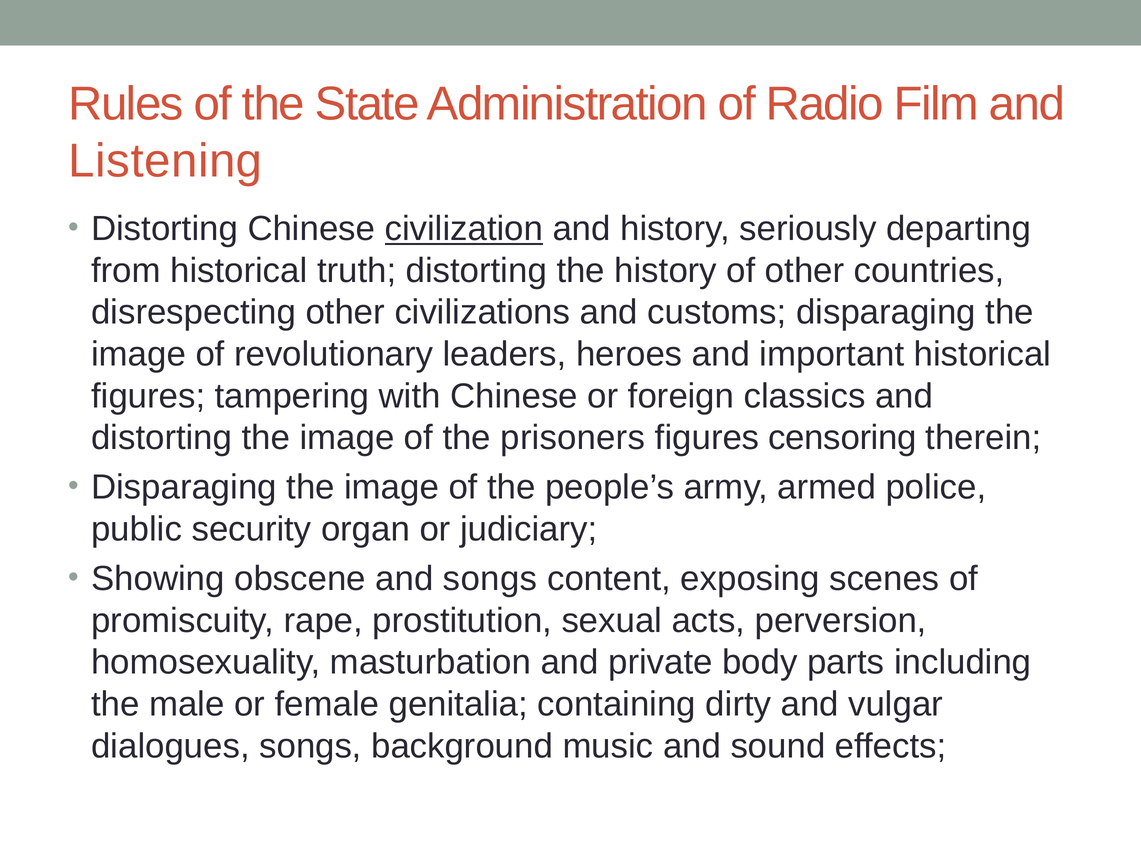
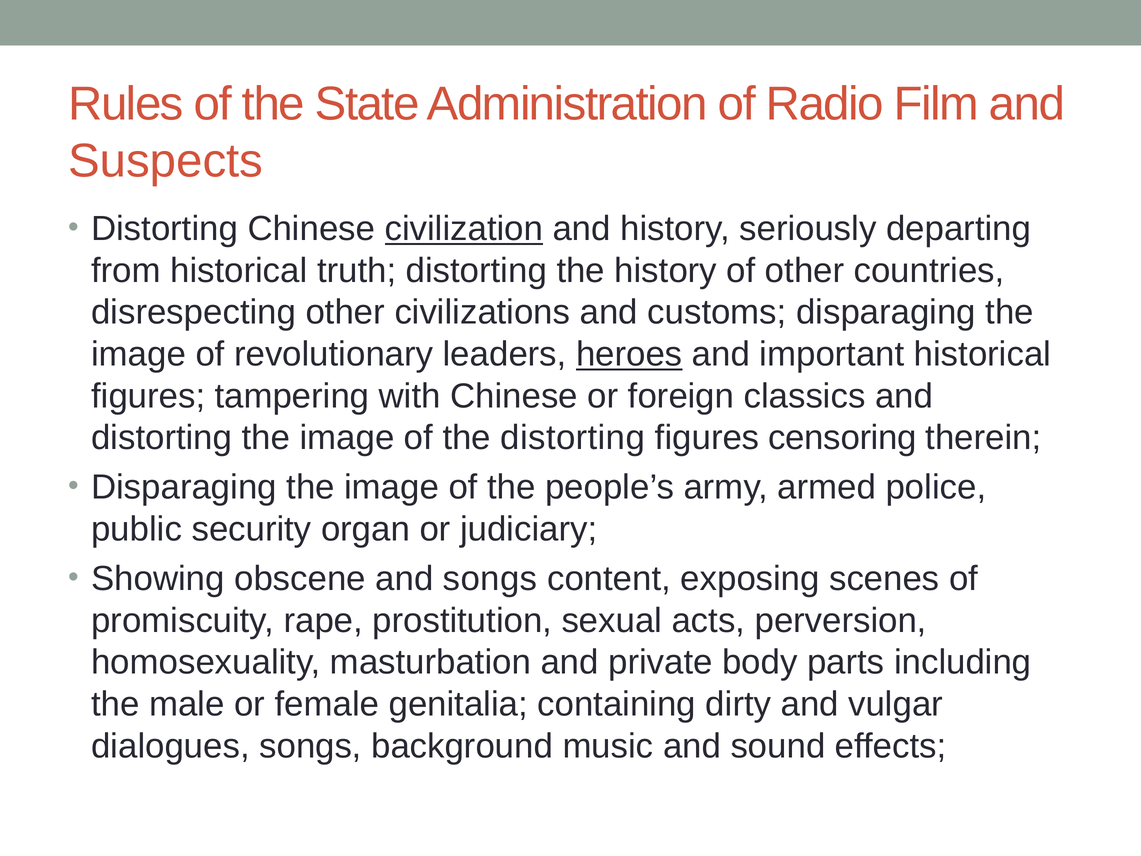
Listening: Listening -> Suspects (166, 161)
heroes underline: none -> present (629, 354)
the prisoners: prisoners -> distorting (573, 438)
